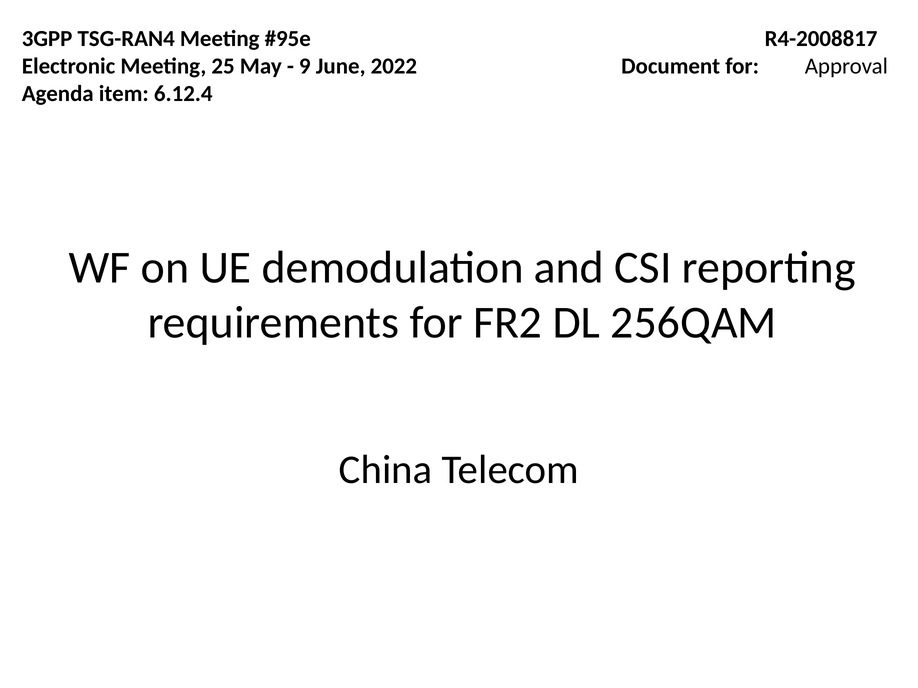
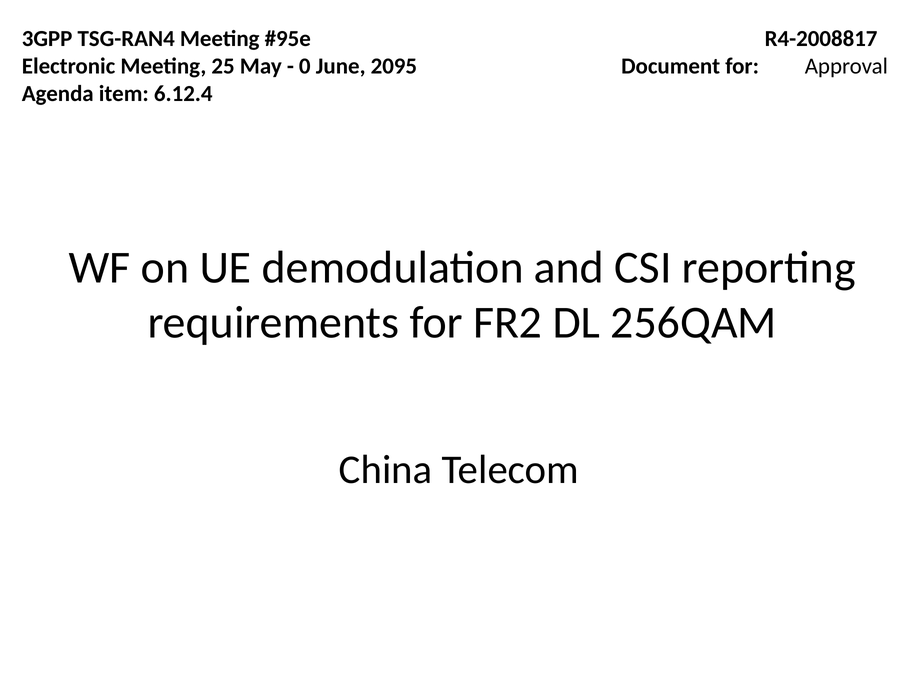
9: 9 -> 0 (305, 66)
2022: 2022 -> 2095 (394, 66)
